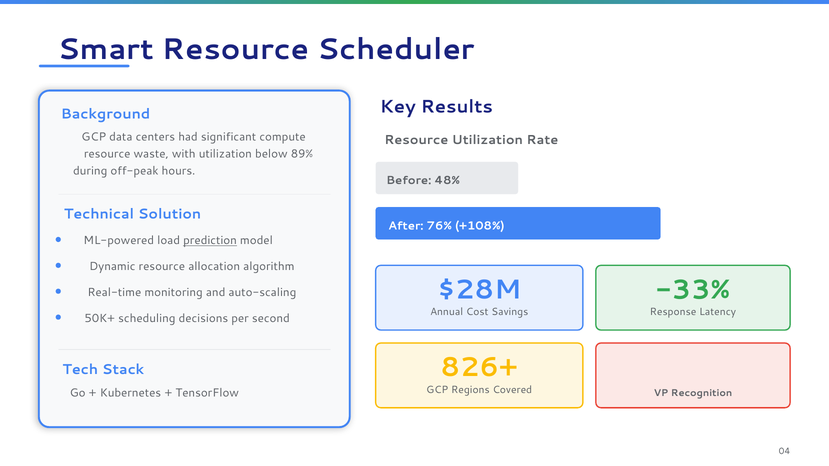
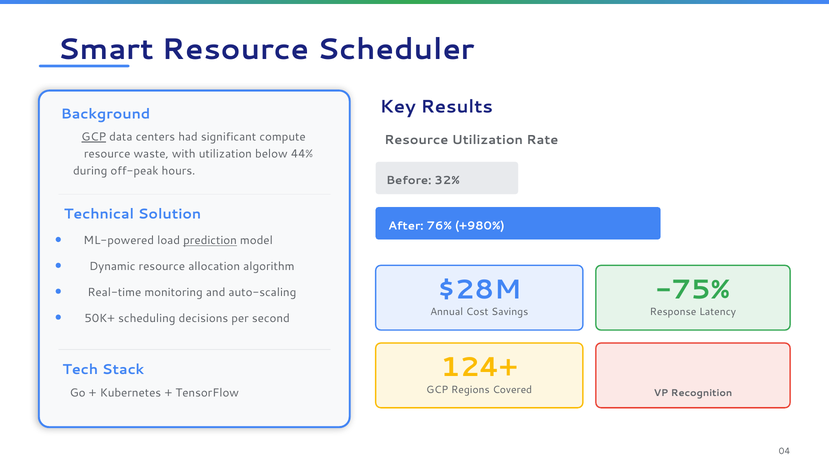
GCP underline: none -> present (94, 137)
89%: 89% -> 44% (302, 154)
48%: 48% -> 32% (447, 181)
+108%: +108% -> +980% (480, 226)
-33%: -33% -> -75% (693, 290)
826+: 826+ -> 124+ (479, 367)
